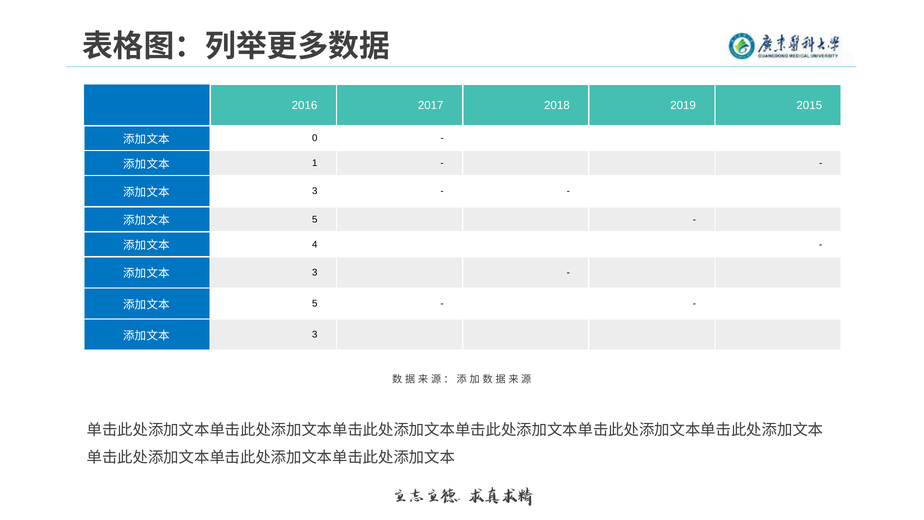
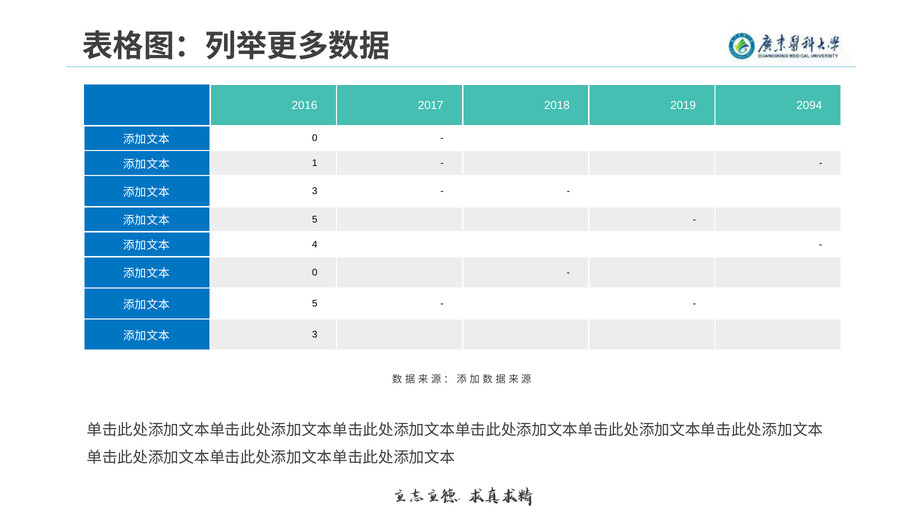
2015: 2015 -> 2094 (809, 105)
3: 3 -> 0 (315, 272)
